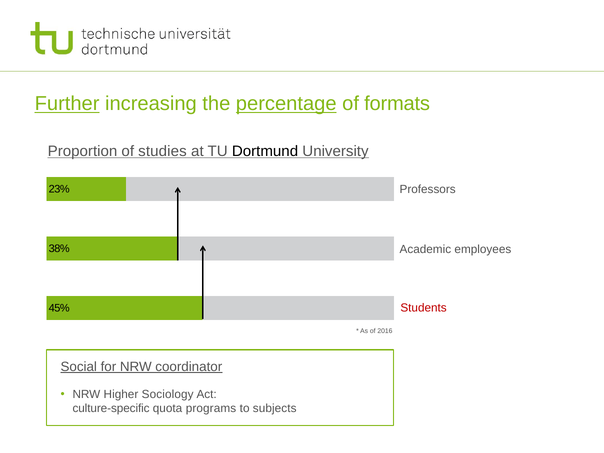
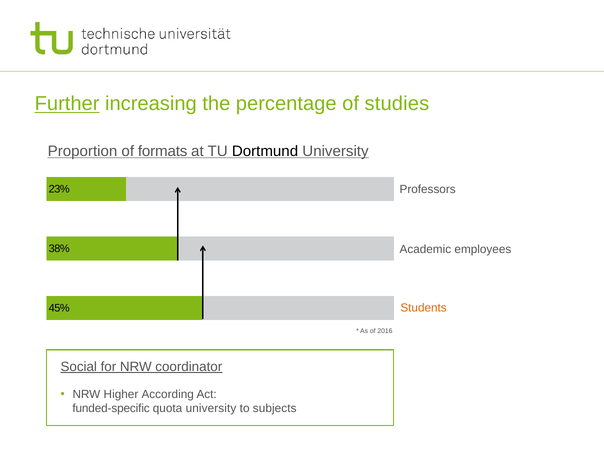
percentage underline: present -> none (286, 104)
formats: formats -> studies (397, 104)
studies: studies -> formats (163, 151)
Students colour: red -> orange (424, 308)
Sociology: Sociology -> According (168, 395)
culture-specific: culture-specific -> funded-specific (111, 409)
quota programs: programs -> university (211, 409)
